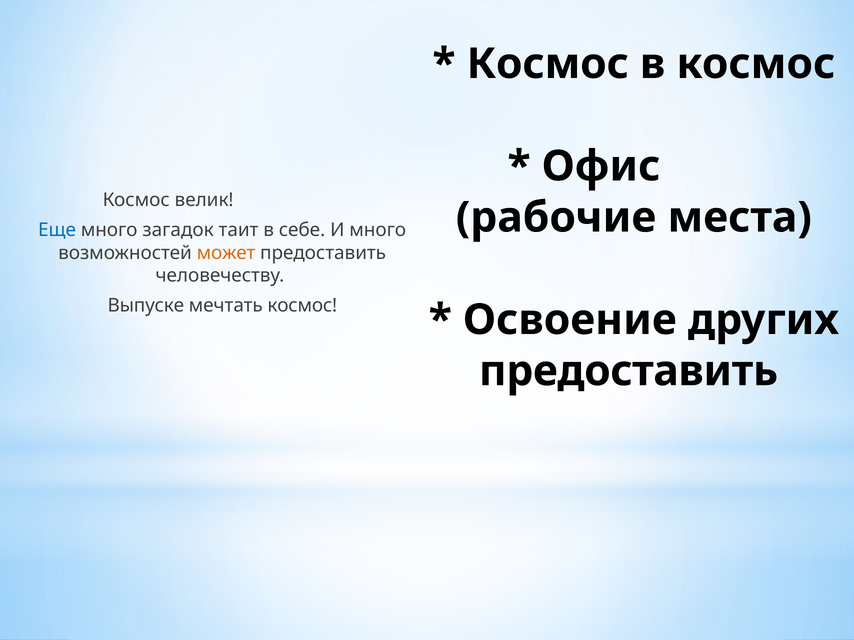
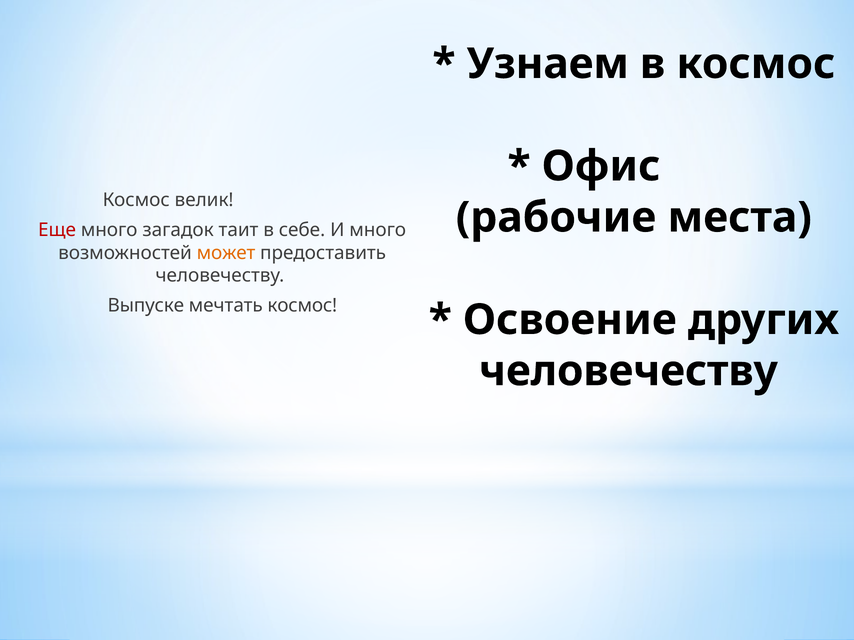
Космос: Космос -> Узнаем (548, 64)
Еще colour: blue -> red (57, 230)
предоставить: предоставить -> человечеству (628, 371)
